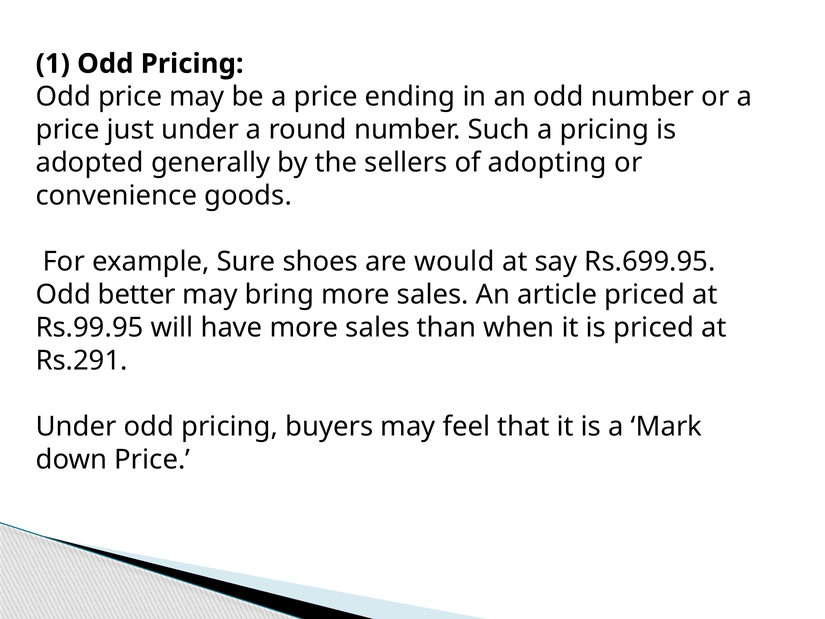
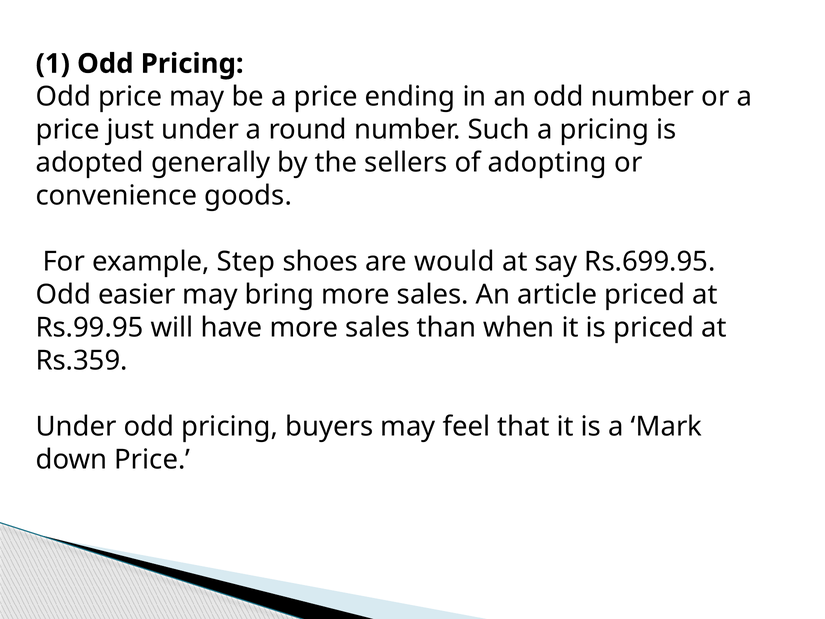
Sure: Sure -> Step (246, 262)
better: better -> easier (137, 295)
Rs.291: Rs.291 -> Rs.359 (82, 361)
